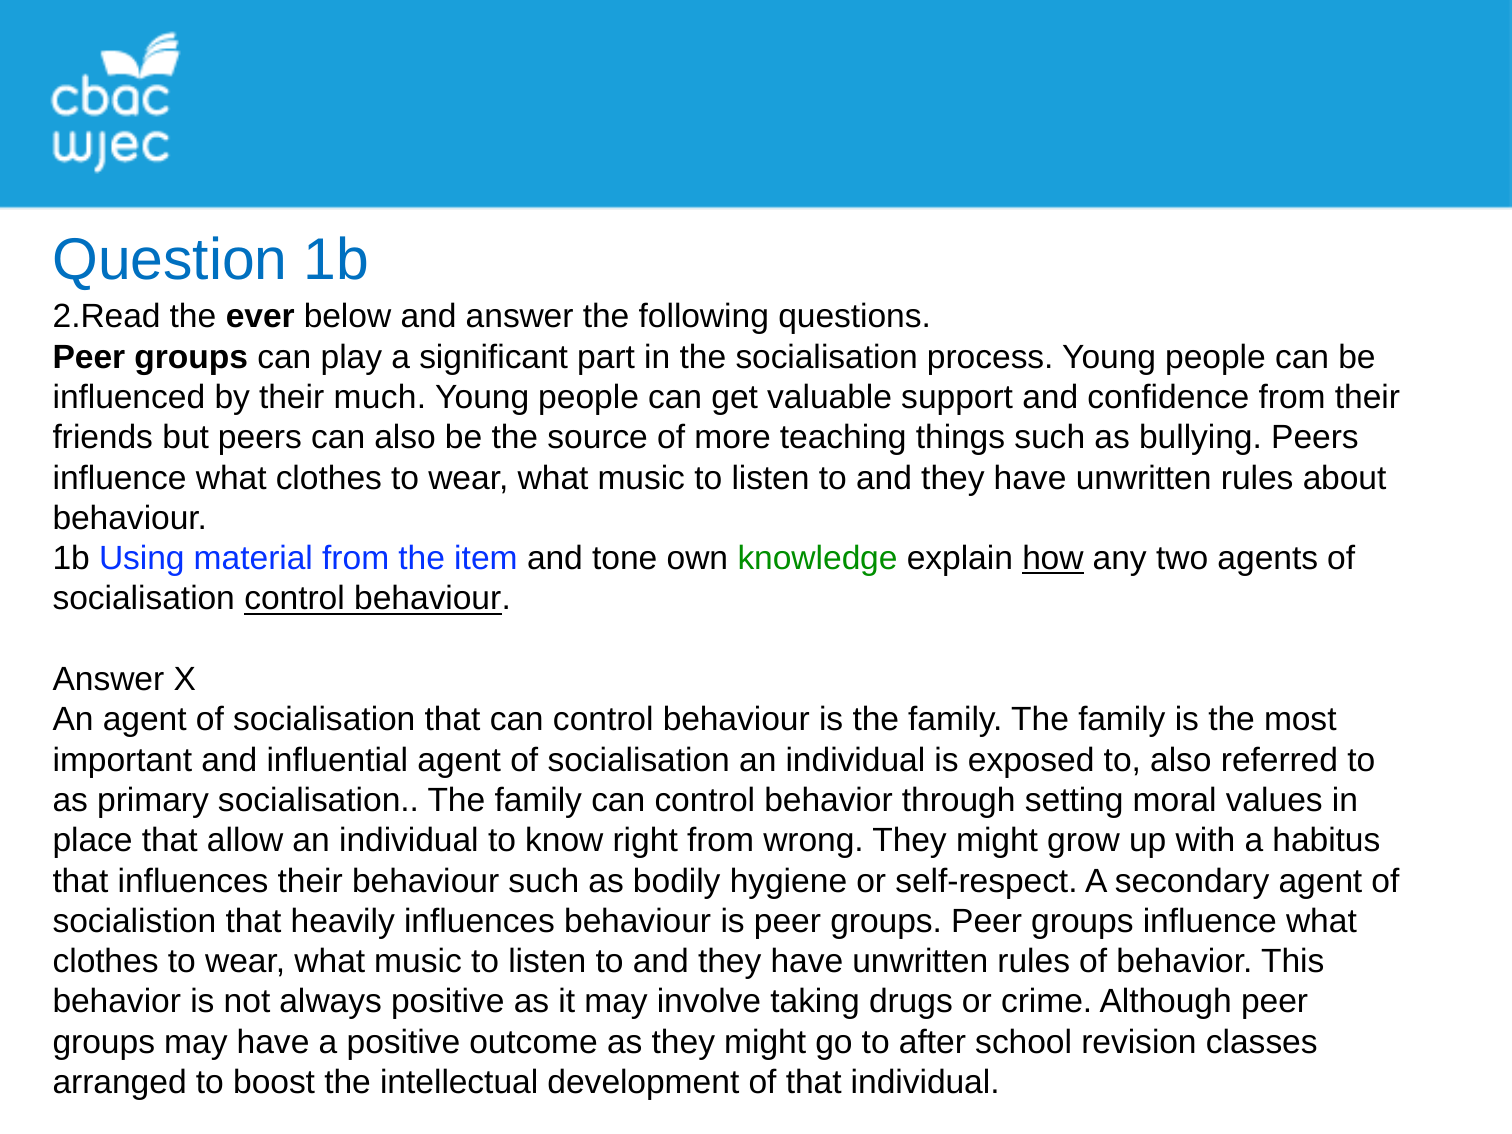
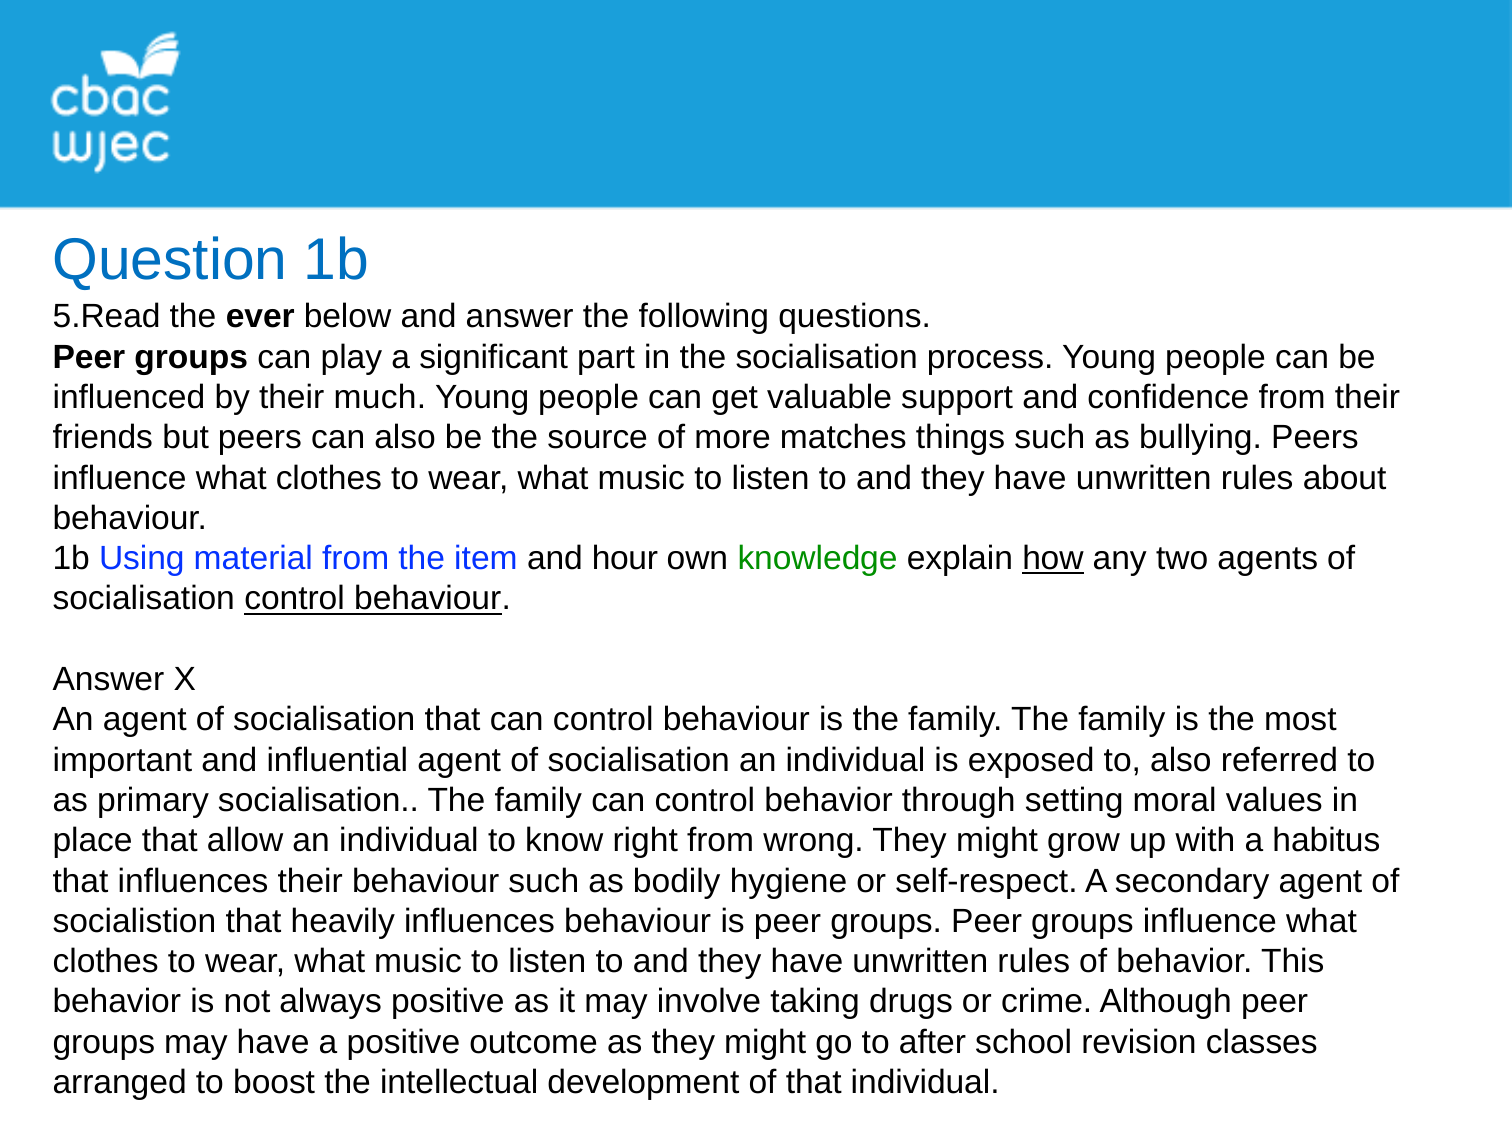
2.Read: 2.Read -> 5.Read (107, 317)
teaching: teaching -> matches (843, 438)
tone: tone -> hour (625, 559)
